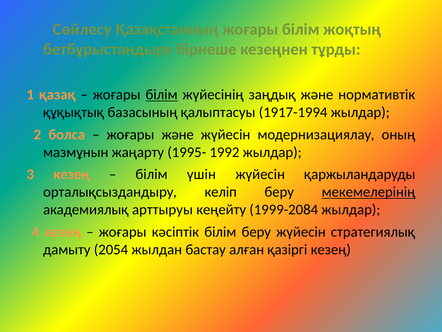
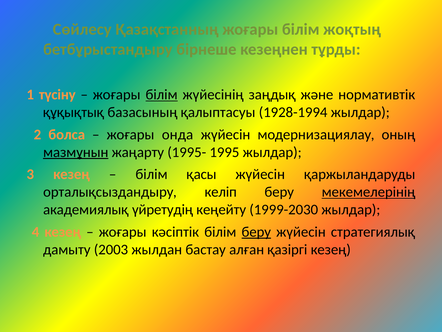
қазақ: қазақ -> түсіну (57, 94)
1917-1994: 1917-1994 -> 1928-1994 (293, 112)
жоғары және: және -> онда (178, 134)
мазмұнын underline: none -> present (76, 152)
1992: 1992 -> 1995 (224, 152)
үшін: үшін -> қасы (202, 174)
арттыруы: арттыруы -> үйретудің (163, 209)
1999-2084: 1999-2084 -> 1999-2030 (284, 209)
беру underline: none -> present (256, 232)
2054: 2054 -> 2003 (111, 249)
